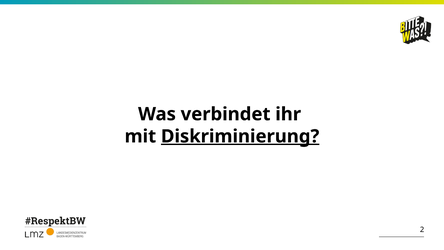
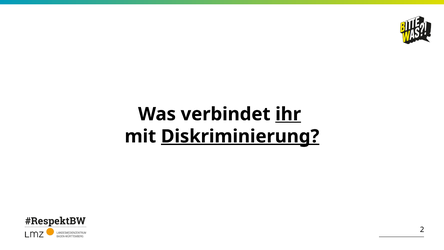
ihr underline: none -> present (288, 114)
